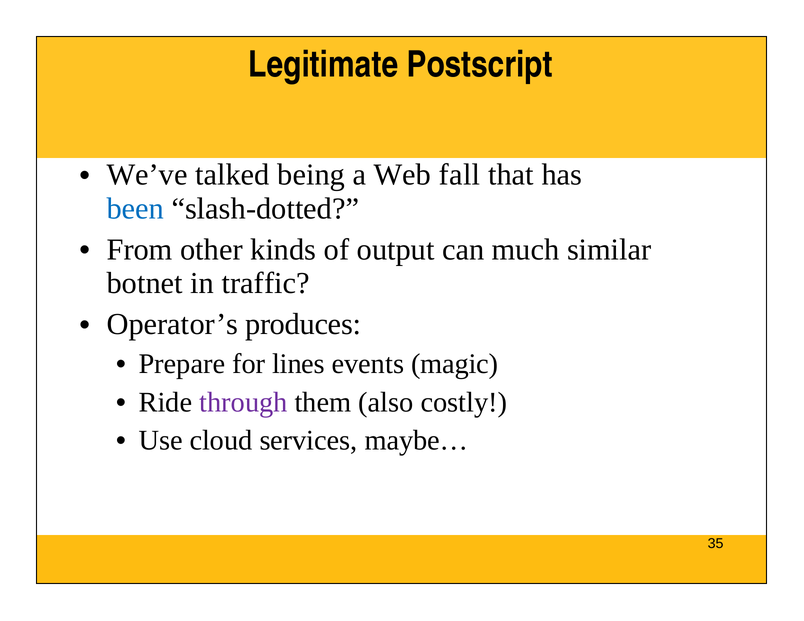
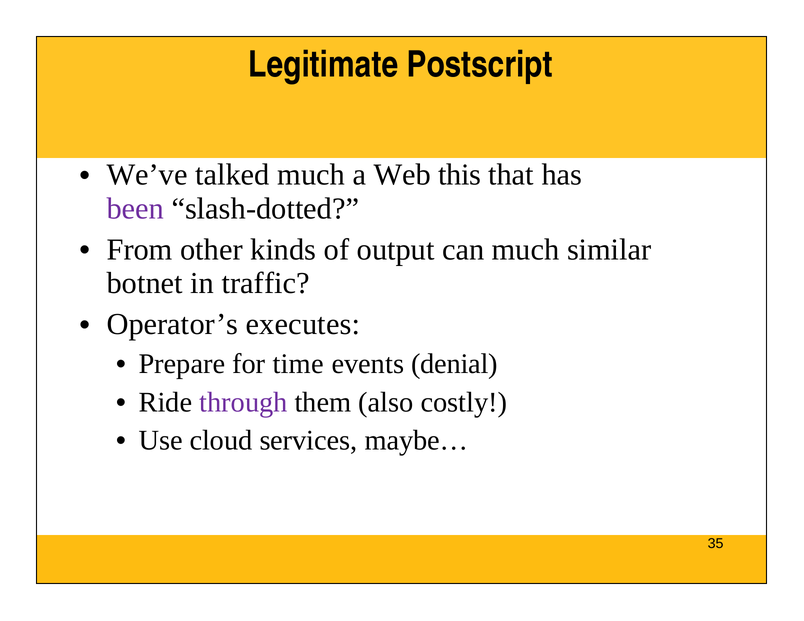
talked being: being -> much (311, 175)
fall: fall -> this (460, 175)
been colour: blue -> purple (135, 209)
produces: produces -> executes (303, 325)
lines: lines -> time (298, 364)
magic: magic -> denial (455, 364)
